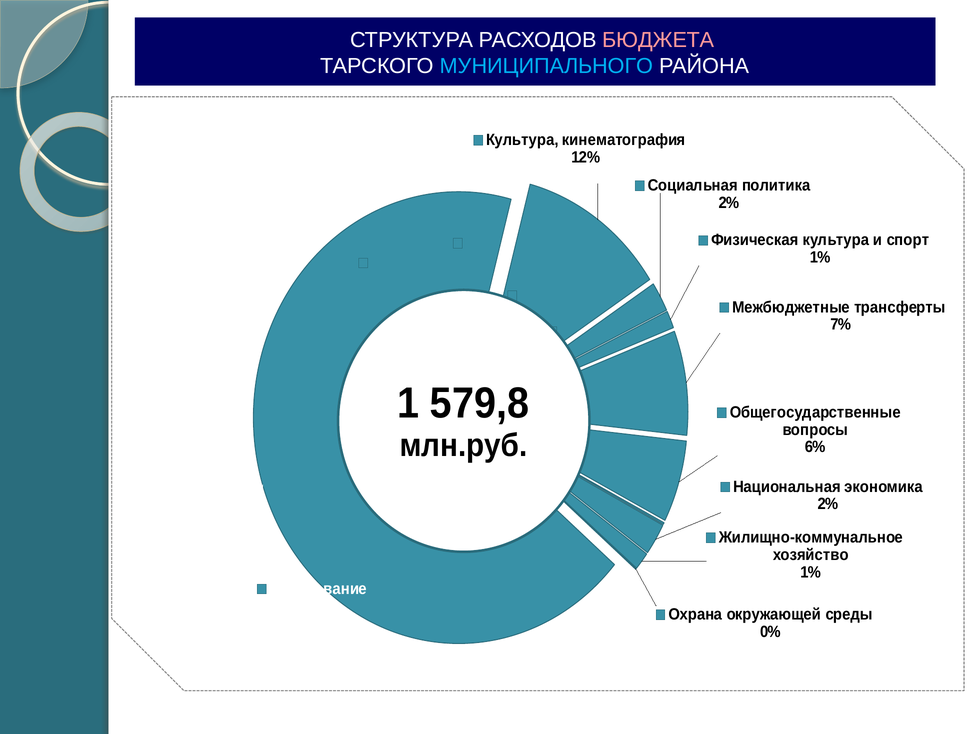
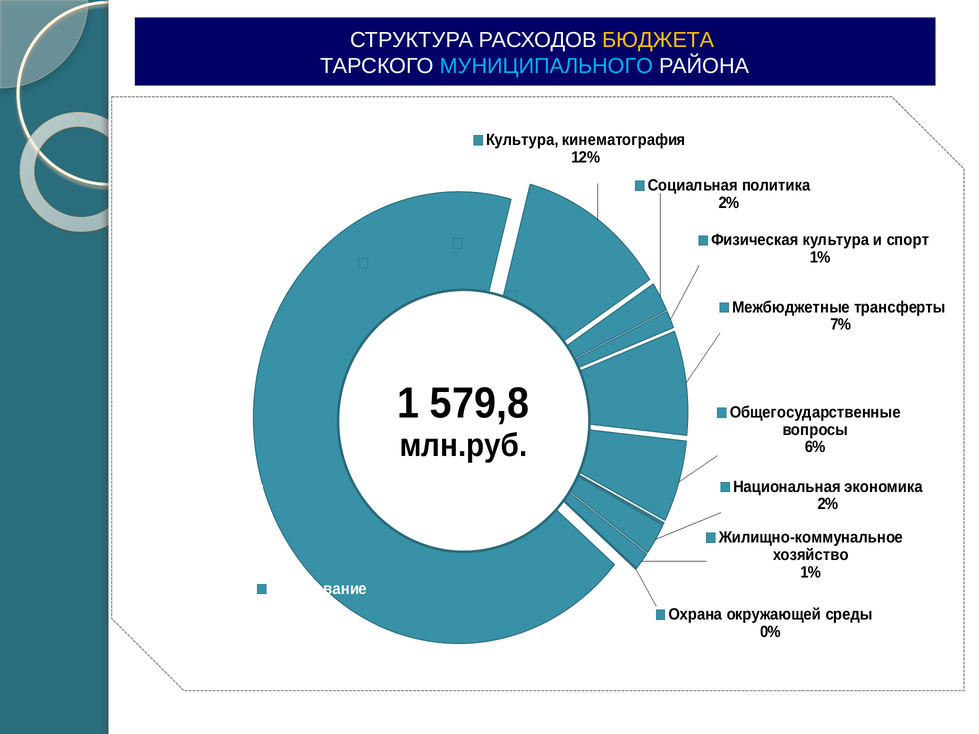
БЮДЖЕТА colour: pink -> yellow (658, 40)
